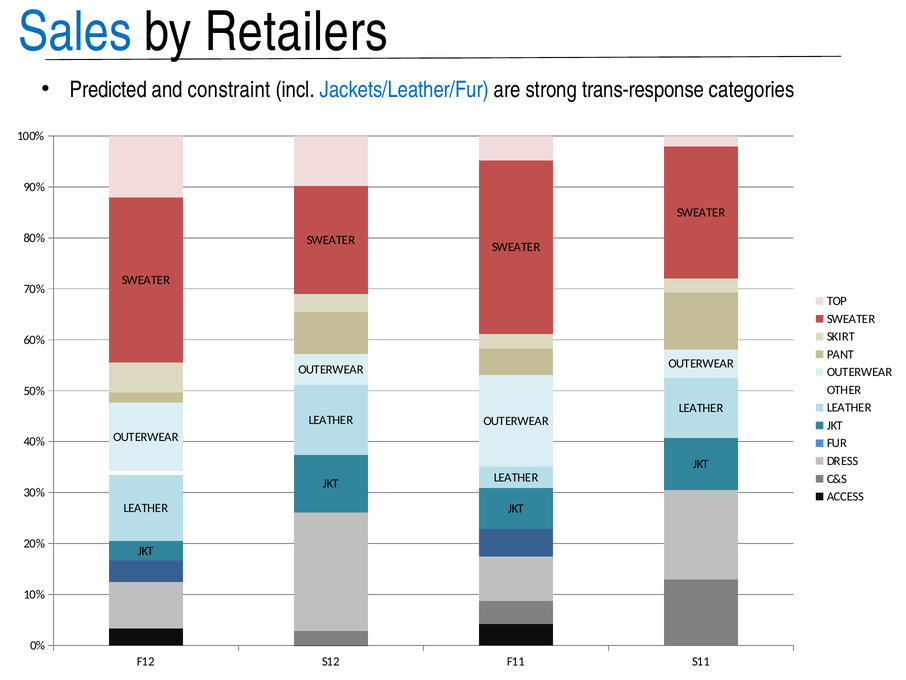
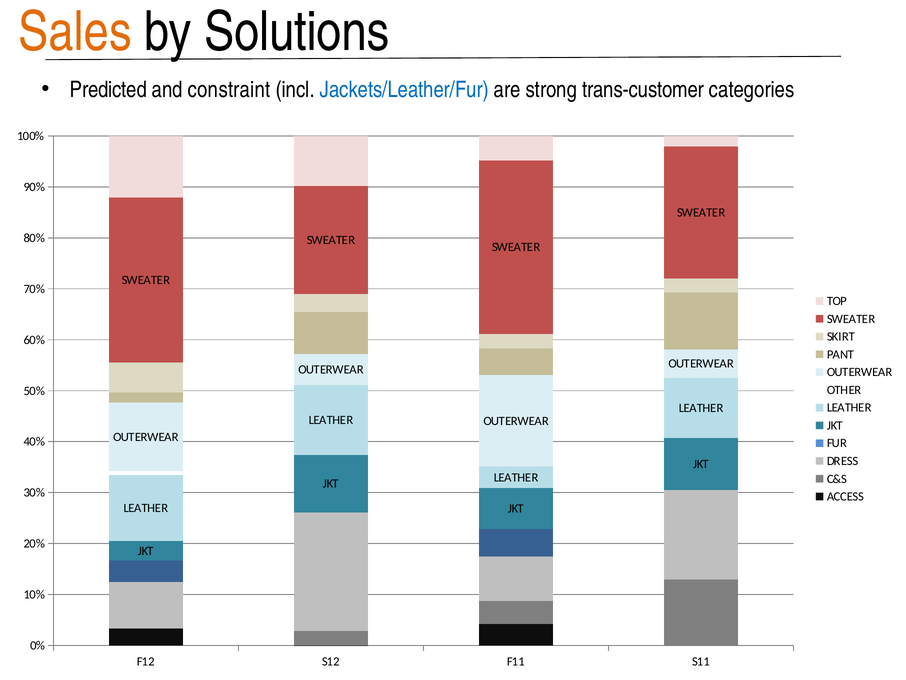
Sales colour: blue -> orange (75, 32)
Retailers: Retailers -> Solutions (297, 32)
trans-response: trans-response -> trans-customer (643, 90)
